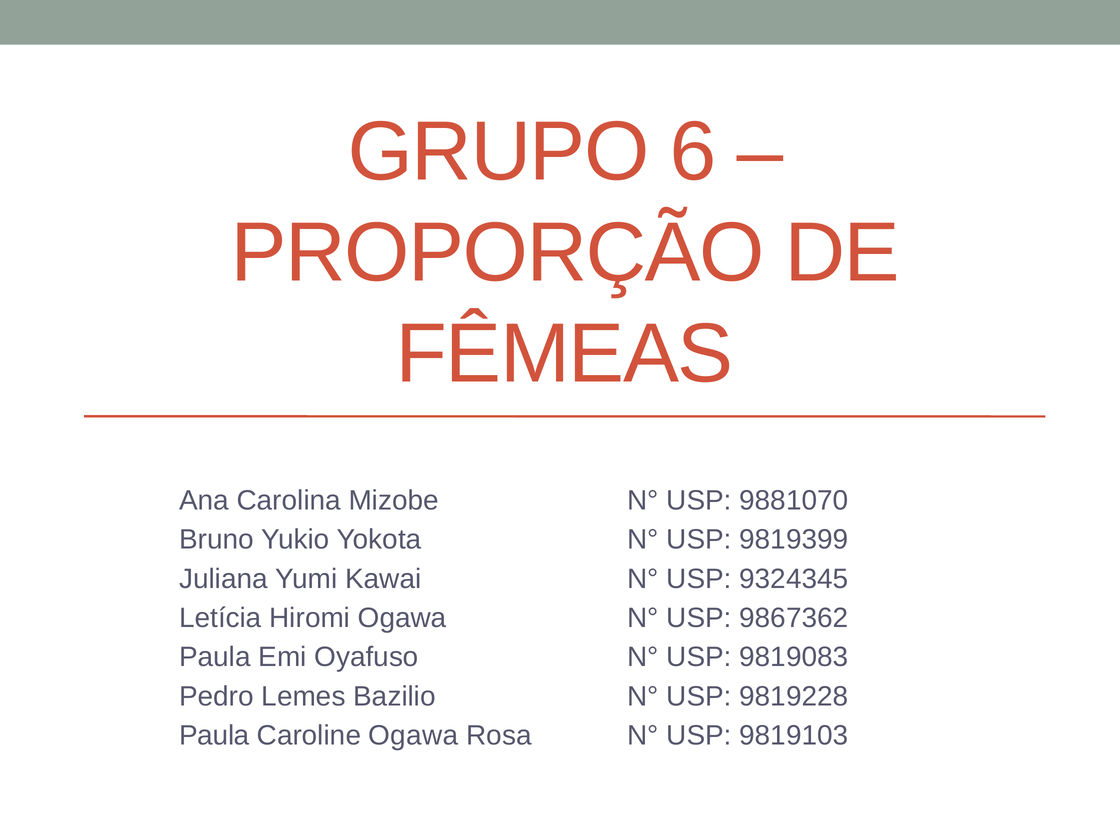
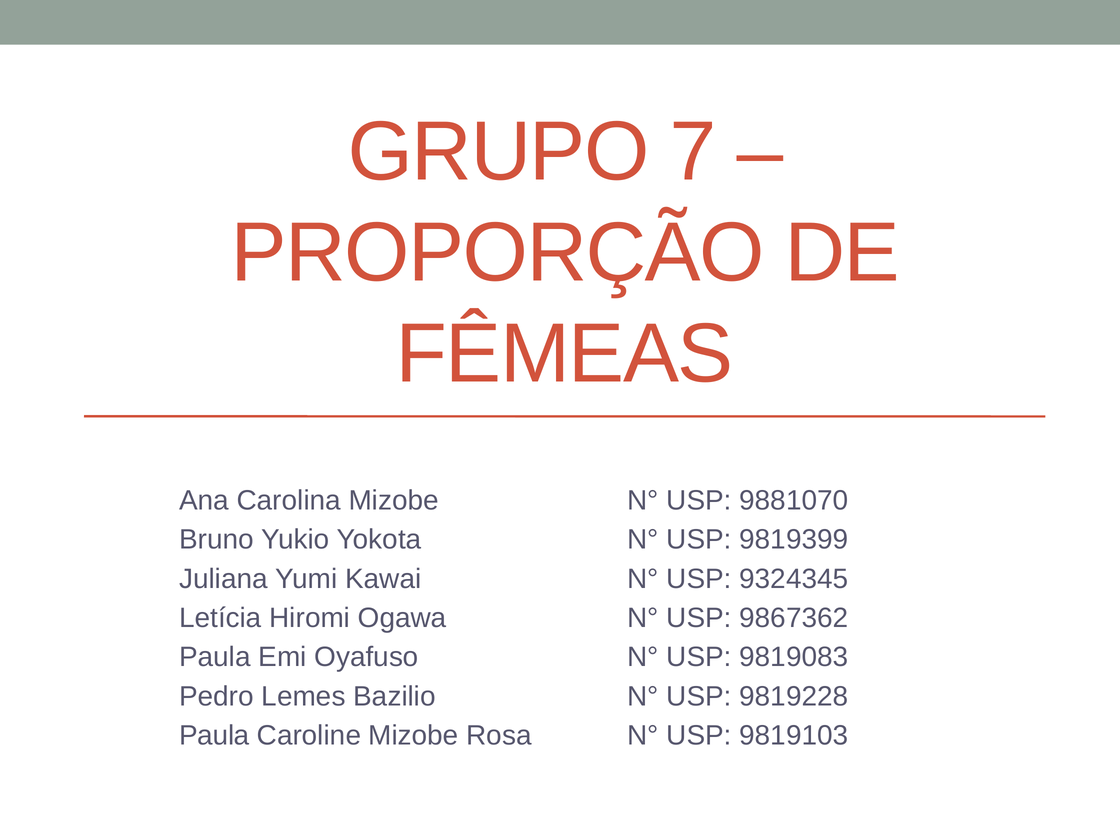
6: 6 -> 7 (693, 152)
Caroline Ogawa: Ogawa -> Mizobe (413, 736)
